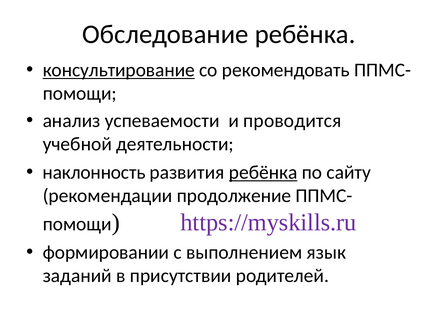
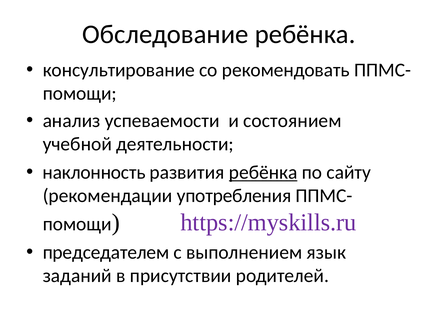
консультирование underline: present -> none (119, 70)
проводится: проводится -> состоянием (292, 121)
продолжение: продолжение -> употребления (234, 196)
формировании: формировании -> председателем (106, 252)
